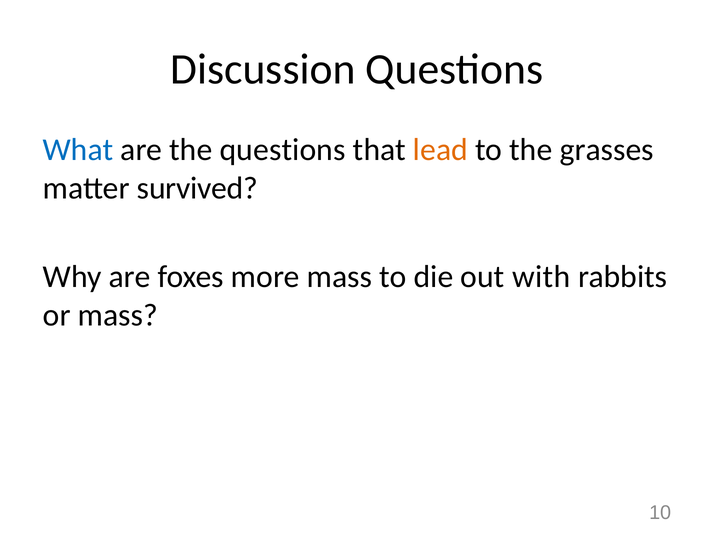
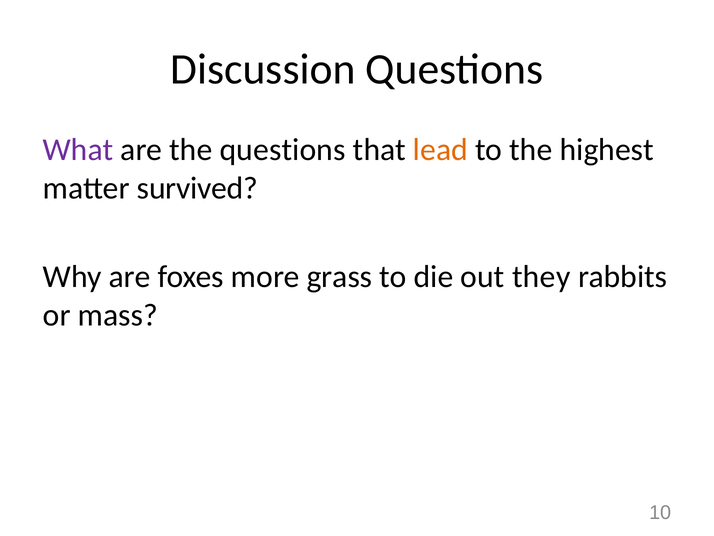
What colour: blue -> purple (78, 150)
grasses: grasses -> highest (607, 150)
more mass: mass -> grass (339, 277)
with: with -> they (541, 277)
